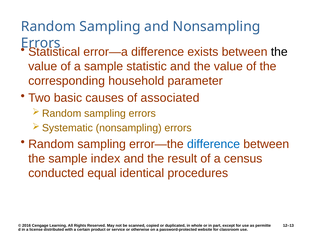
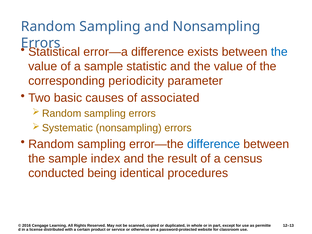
the colour: black -> blue (279, 52)
household: household -> periodicity (136, 81)
equal: equal -> being (102, 173)
